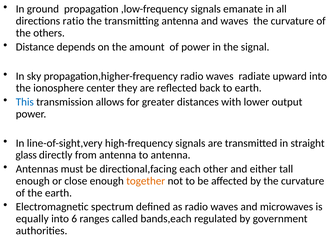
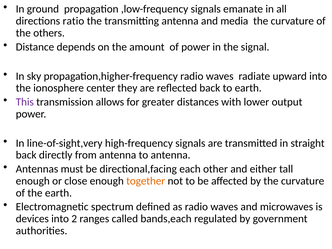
and waves: waves -> media (234, 21)
This colour: blue -> purple (25, 102)
glass: glass -> back (26, 155)
equally: equally -> devices (32, 219)
6: 6 -> 2 (74, 219)
